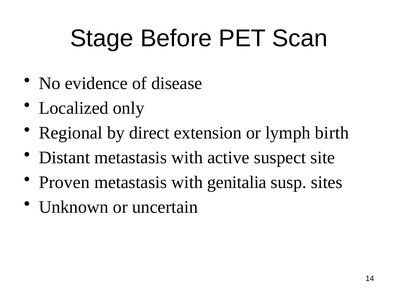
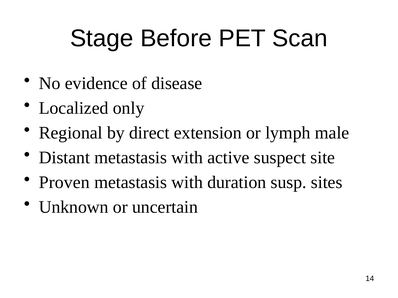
birth: birth -> male (332, 133)
genitalia: genitalia -> duration (237, 183)
